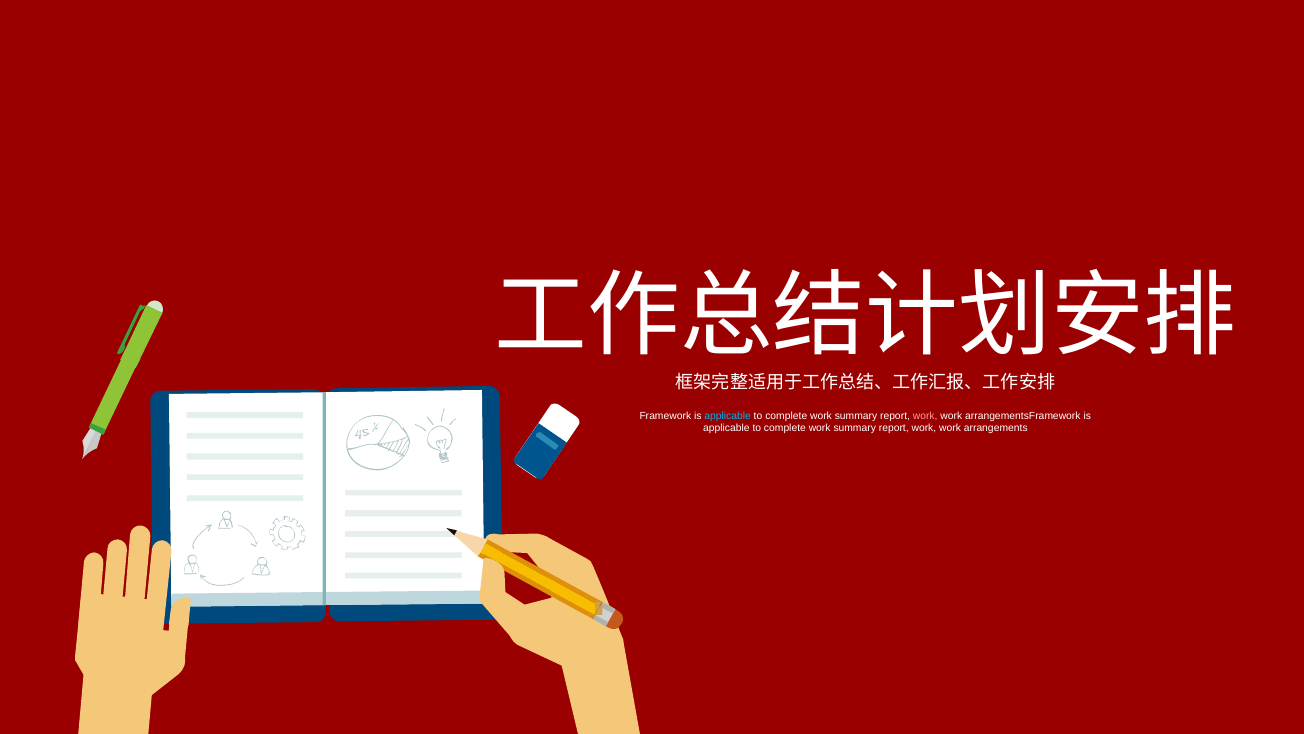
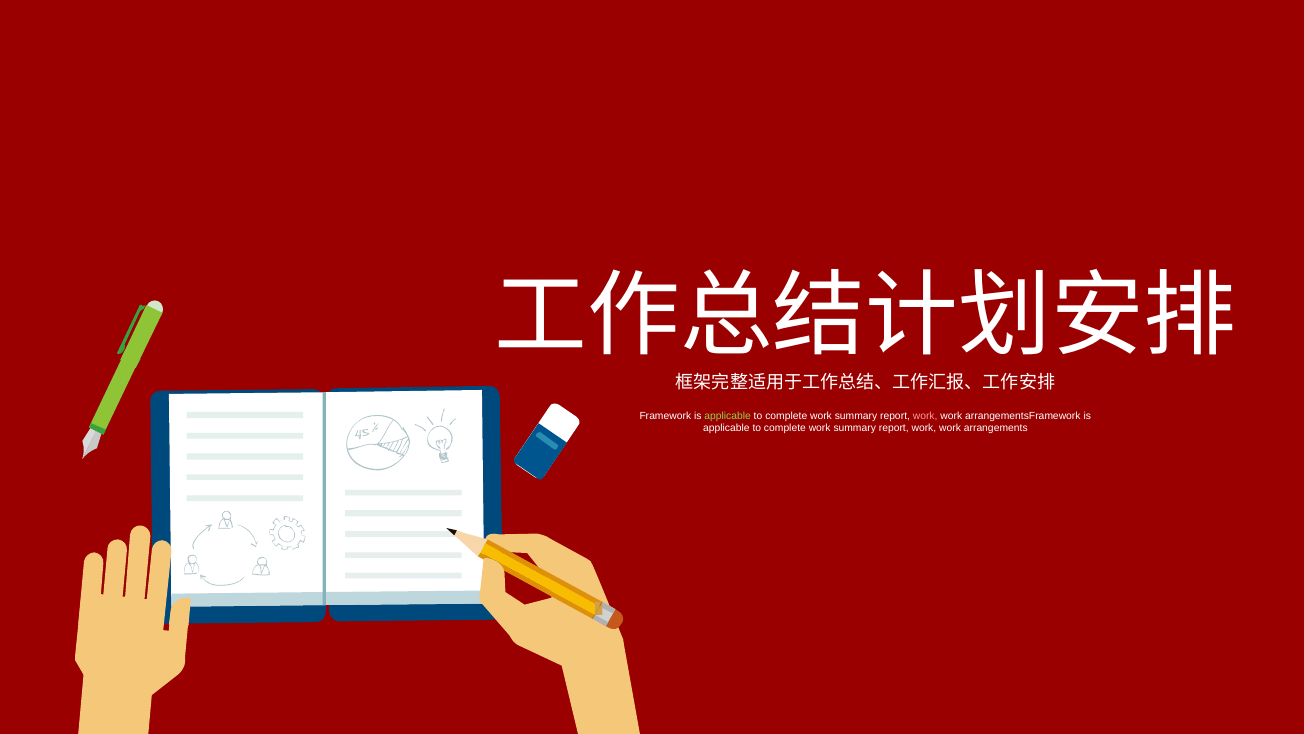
applicable colour: light blue -> light green (728, 415)
